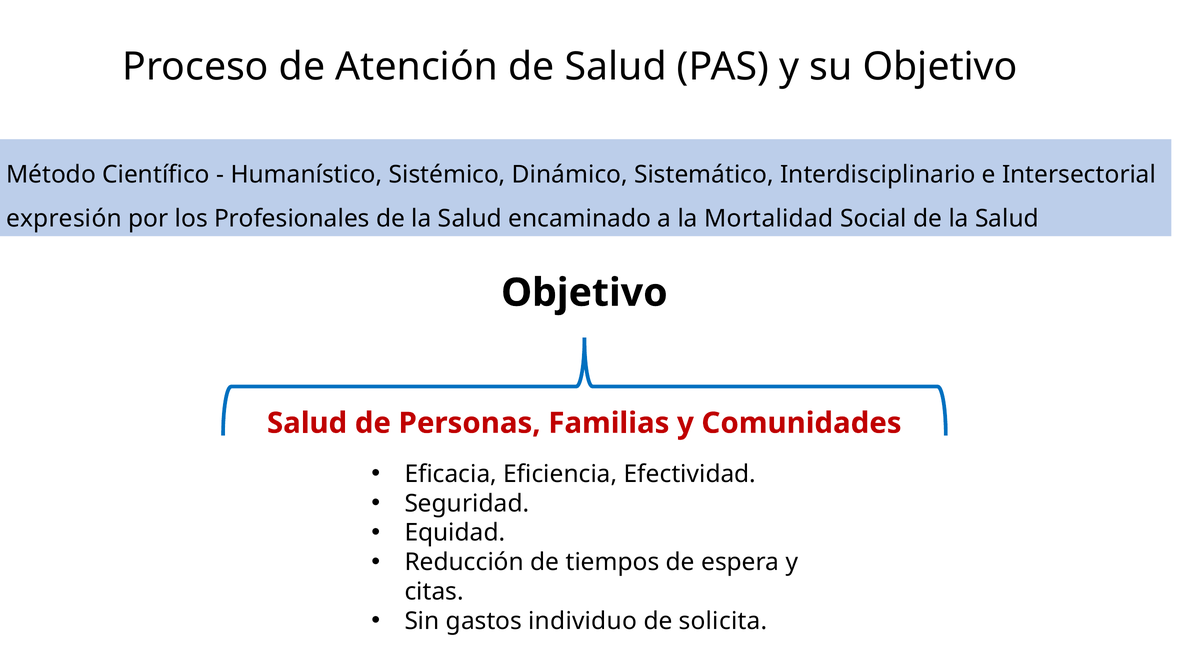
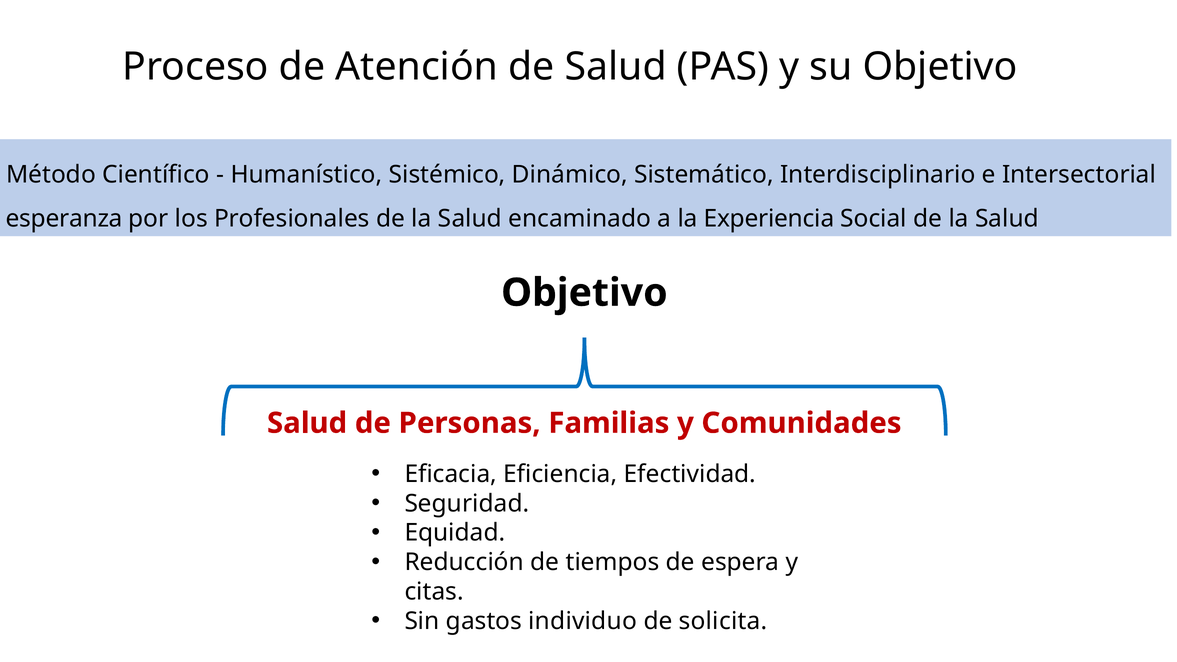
expresión: expresión -> esperanza (64, 219)
Mortalidad: Mortalidad -> Experiencia (769, 219)
